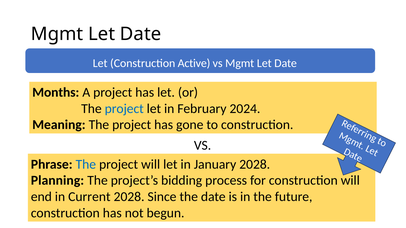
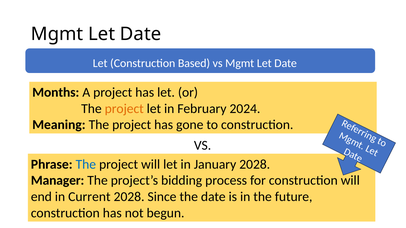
Active: Active -> Based (194, 63)
project colour: blue -> orange (124, 109)
Planning: Planning -> Manager (58, 181)
